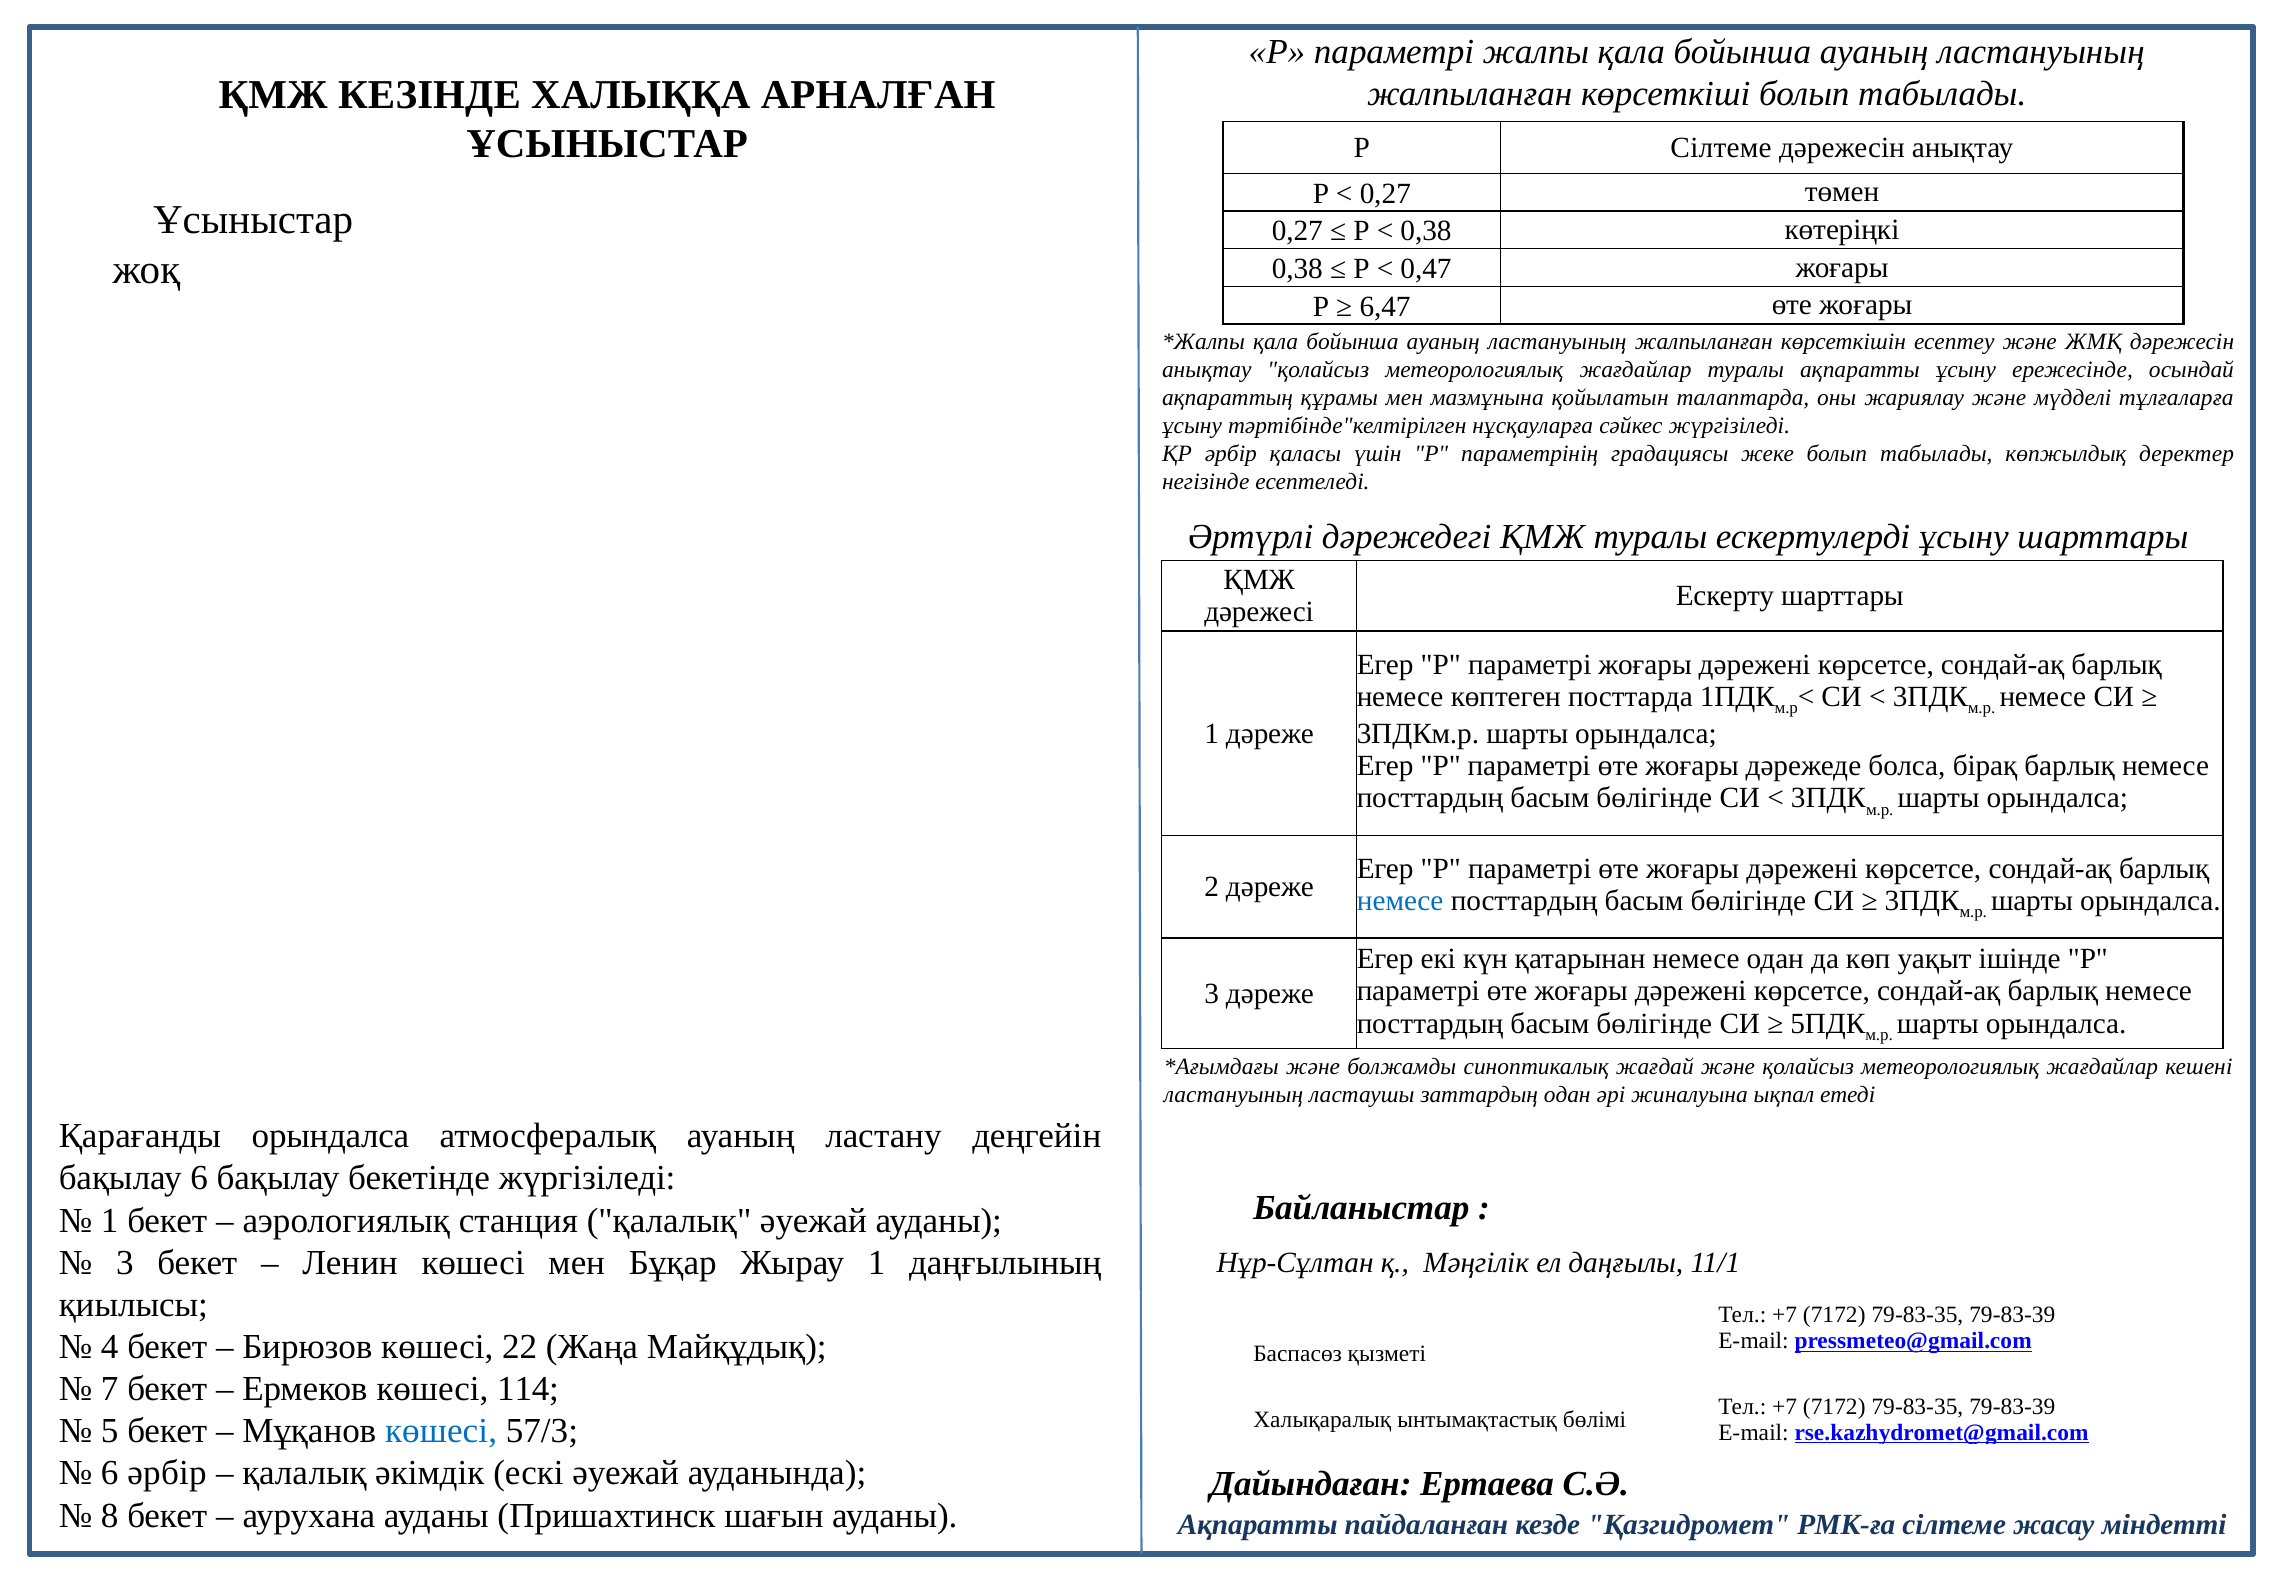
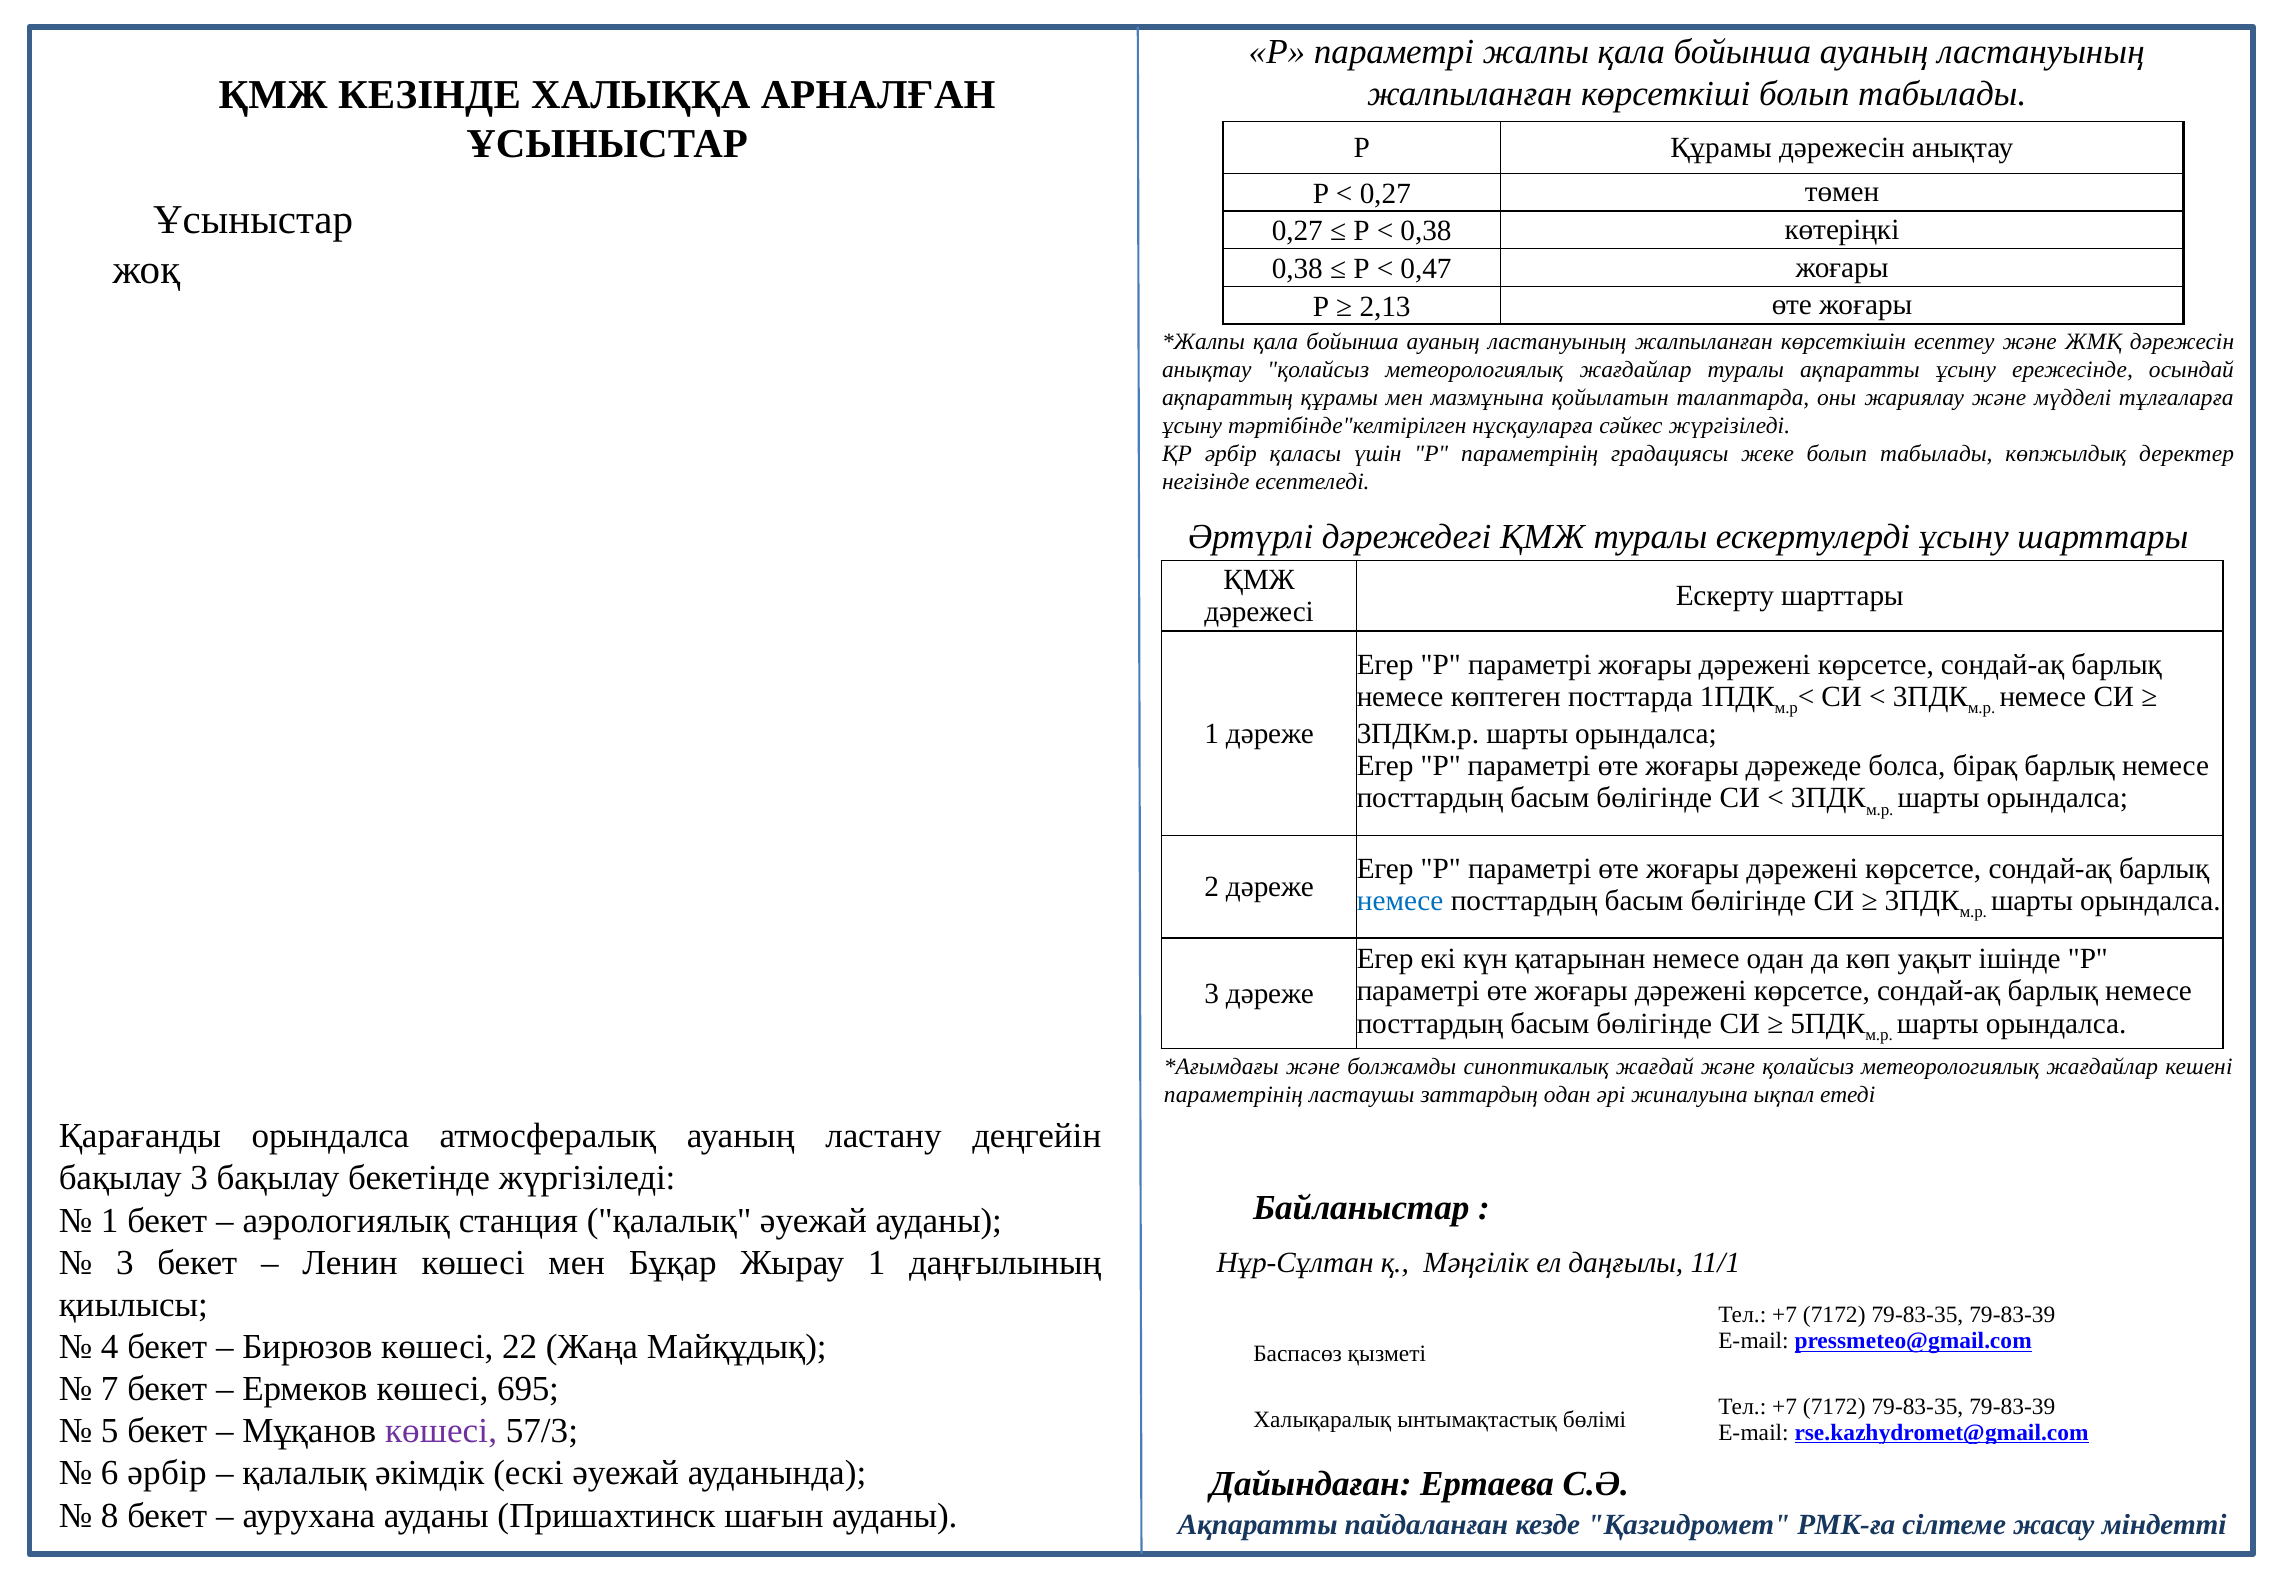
Р Сілтеме: Сілтеме -> Құрамы (1721, 148)
6,47: 6,47 -> 2,13 (1385, 306)
ластануының: ластануының -> параметрінің (1233, 1095)
бақылау 6: 6 -> 3 (199, 1178)
114: 114 -> 695 (528, 1389)
көшесі colour: blue -> purple (441, 1431)
